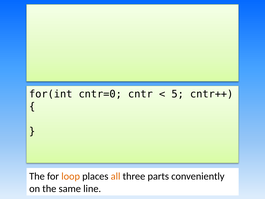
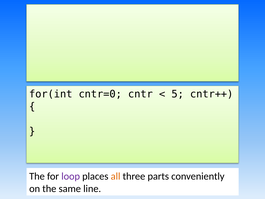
loop colour: orange -> purple (71, 176)
